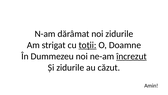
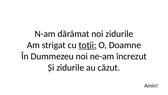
încrezut underline: present -> none (131, 56)
